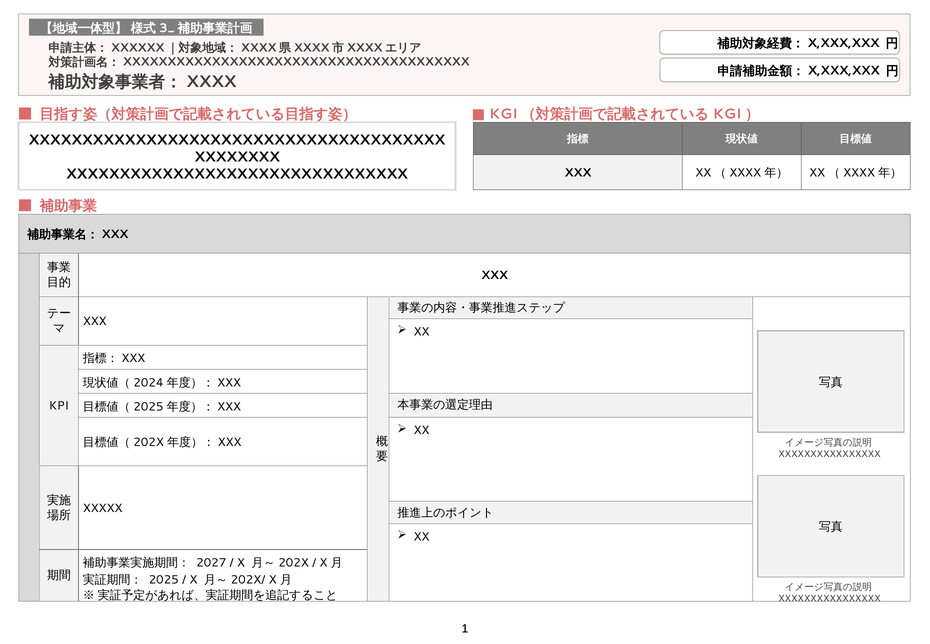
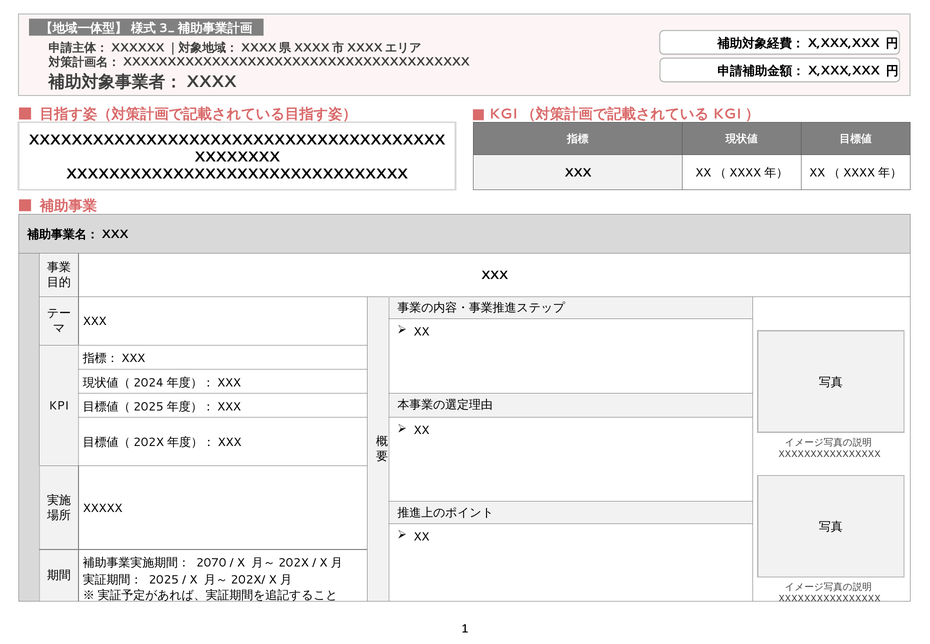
2027: 2027 -> 2070 (211, 563)
